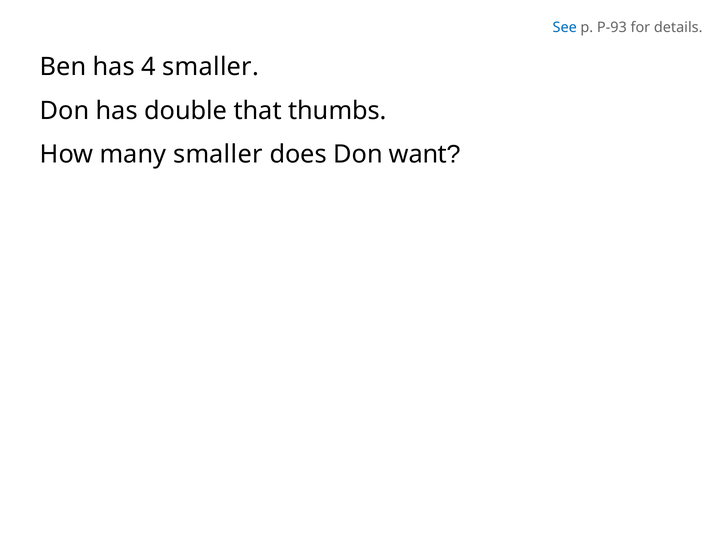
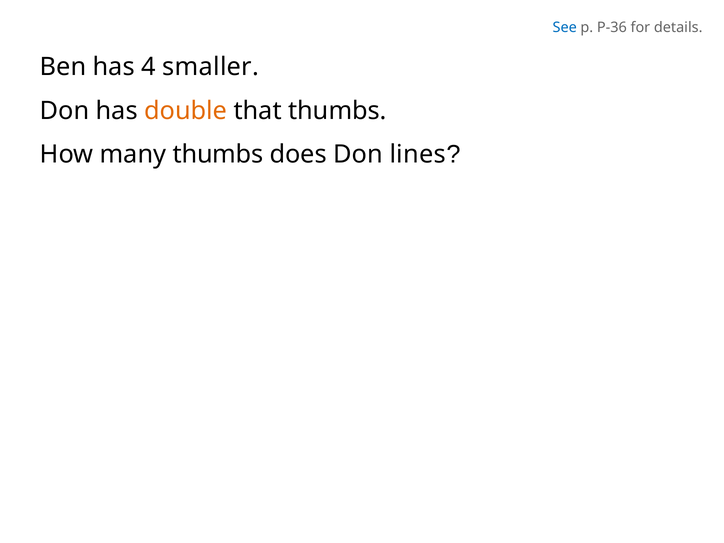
P-93: P-93 -> P-36 (612, 27)
double colour: black -> orange (186, 111)
many smaller: smaller -> thumbs (218, 154)
want: want -> lines (418, 154)
